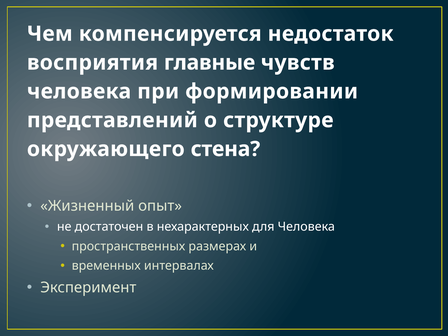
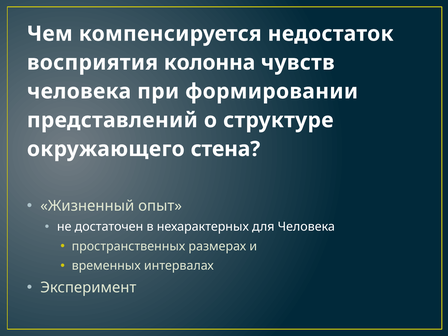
главные: главные -> колонна (210, 63)
